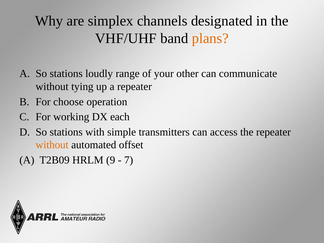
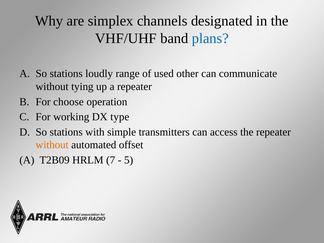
plans colour: orange -> blue (210, 38)
your: your -> used (164, 74)
each: each -> type (120, 117)
9: 9 -> 7 (111, 160)
7: 7 -> 5 (129, 160)
